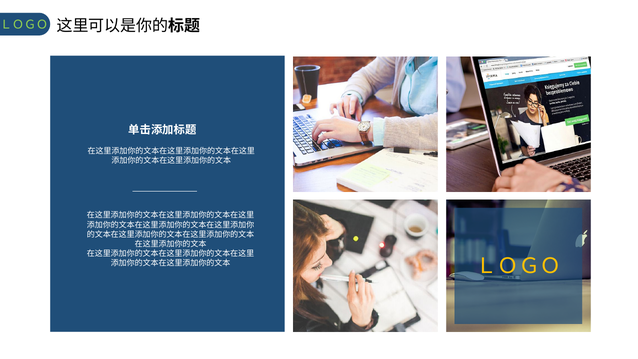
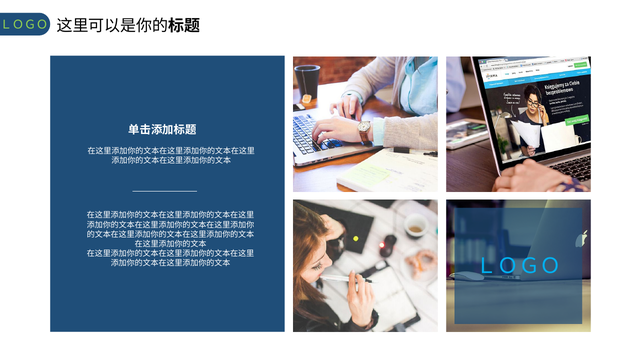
ＬＯＧＯ colour: yellow -> light blue (519, 266)
